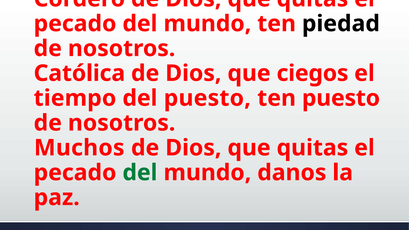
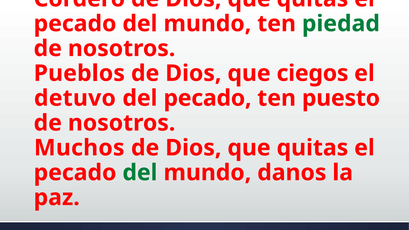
piedad colour: black -> green (341, 24)
Católica: Católica -> Pueblos (79, 73)
tiempo: tiempo -> detuvo (75, 98)
del puesto: puesto -> pecado (208, 98)
